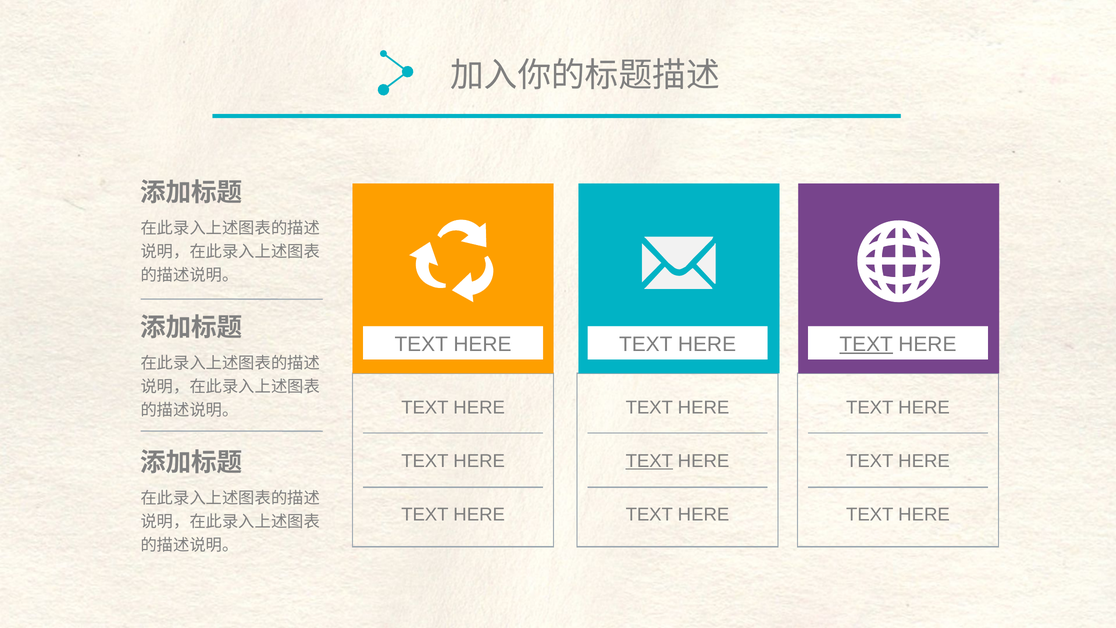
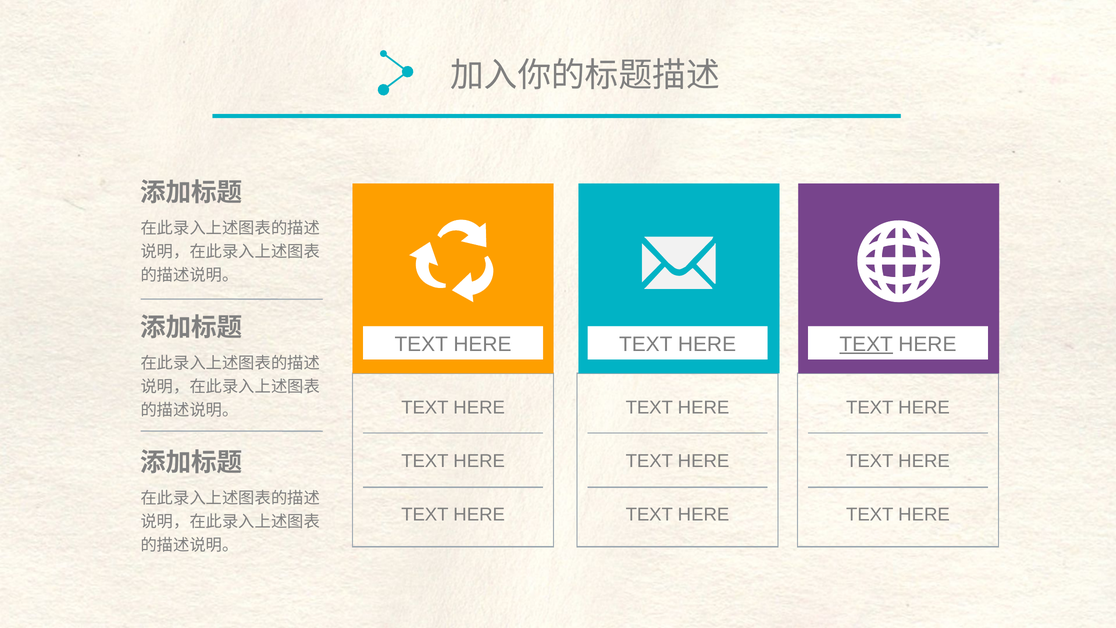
TEXT underline: present -> none (649, 461)
